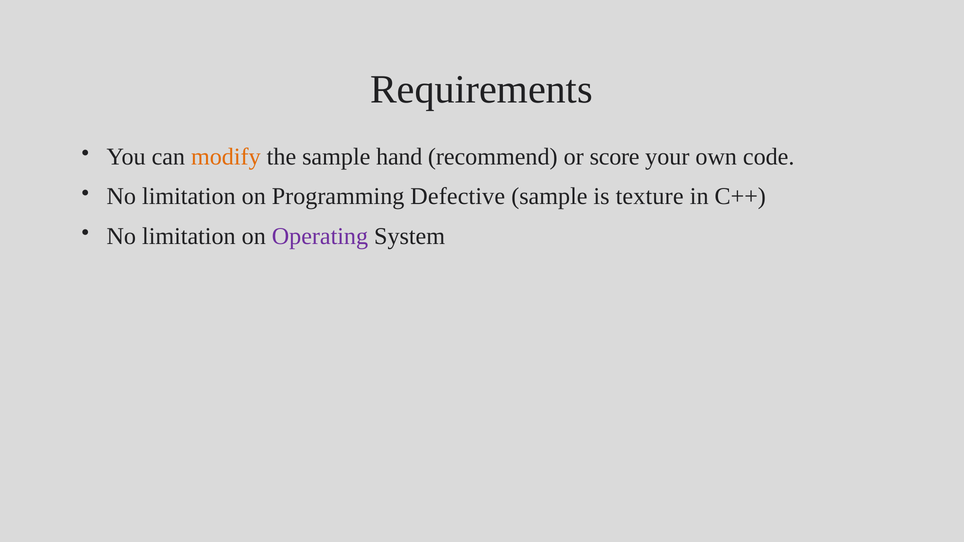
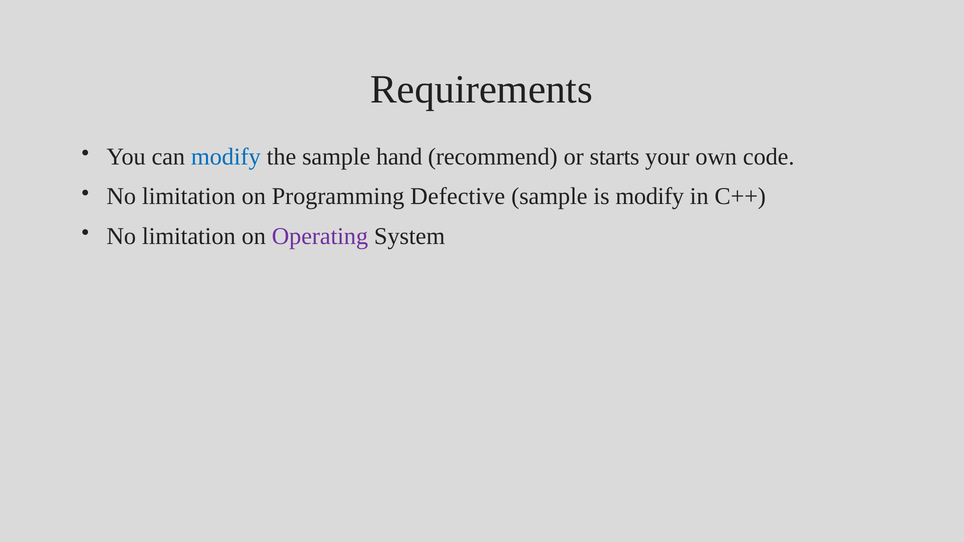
modify colour: orange -> blue (226, 157)
score: score -> starts (615, 157)
is texture: texture -> modify (650, 197)
